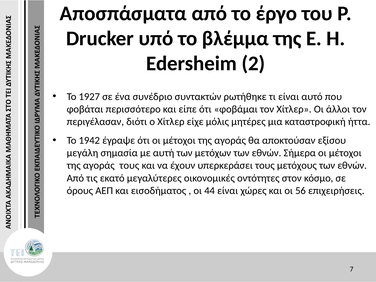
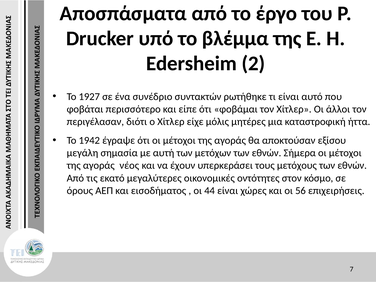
αγοράς τους: τους -> νέος (129, 166)
